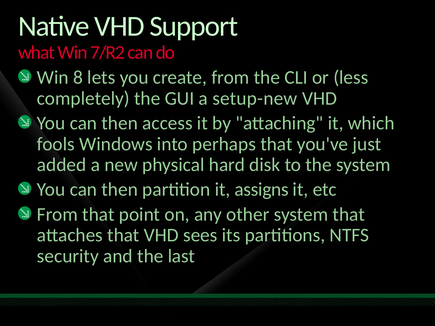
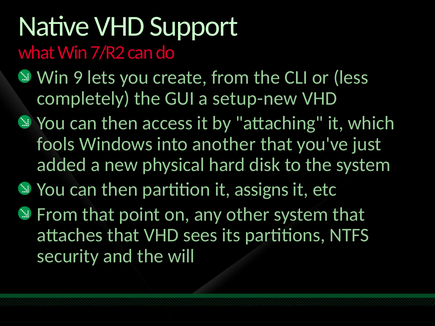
8: 8 -> 9 (78, 78)
perhaps: perhaps -> another (224, 144)
last: last -> will (181, 256)
